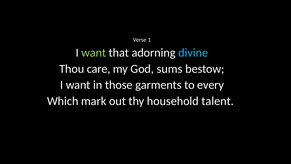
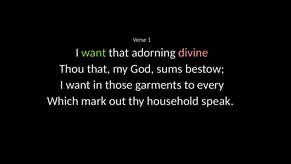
divine colour: light blue -> pink (193, 53)
Thou care: care -> that (99, 69)
talent: talent -> speak (218, 101)
